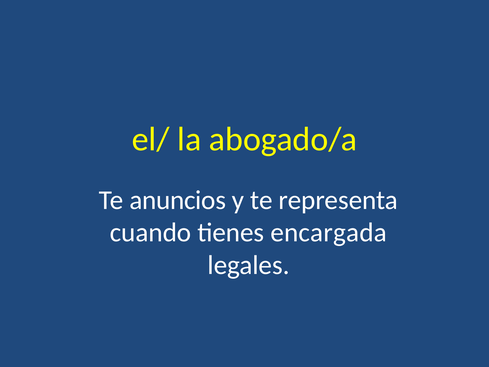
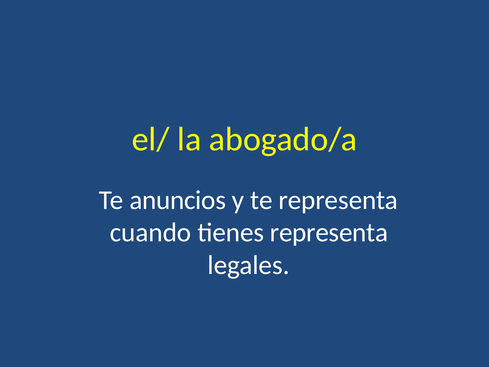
tienes encargada: encargada -> representa (329, 233)
